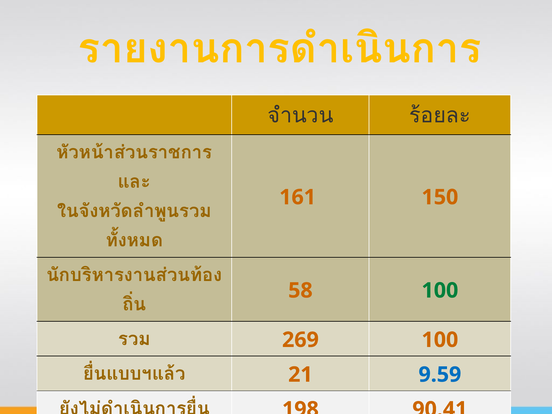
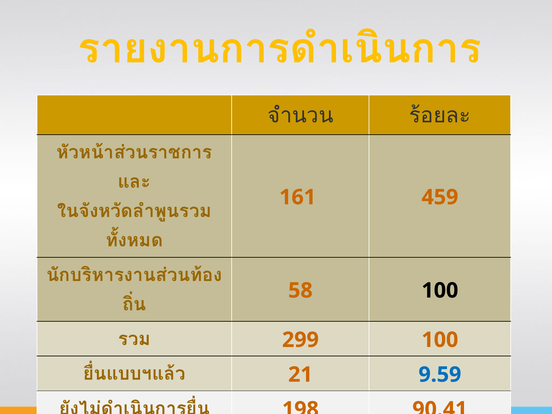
150: 150 -> 459 (440, 197)
100 colour: green -> black (440, 290)
269: 269 -> 299 (300, 340)
